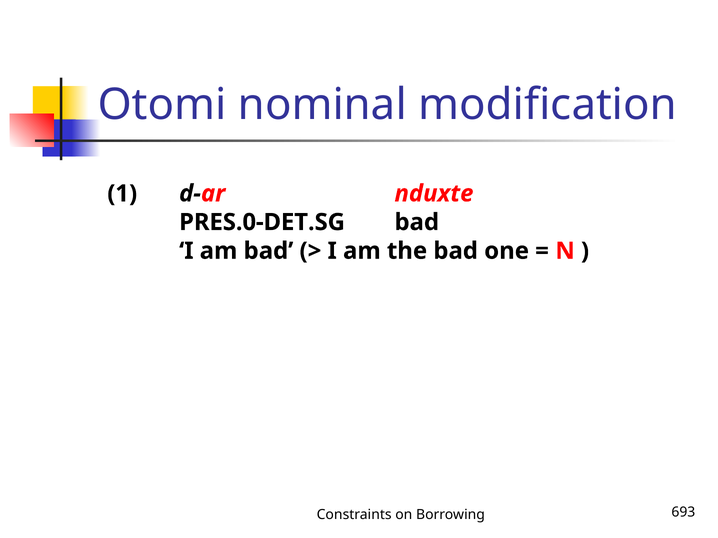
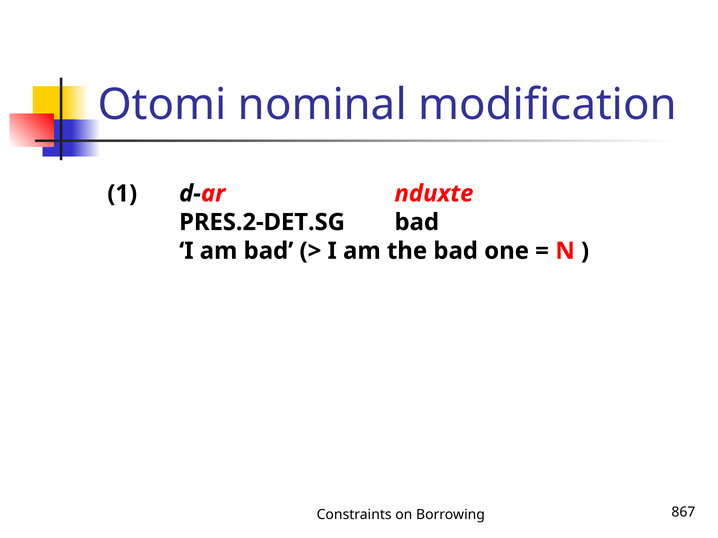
PRES.0-DET.SG: PRES.0-DET.SG -> PRES.2-DET.SG (262, 222)
693: 693 -> 867 (683, 513)
